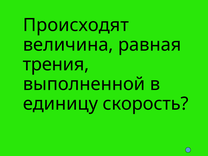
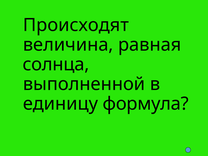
трения: трения -> солнца (56, 64)
скорость: скорость -> формула (146, 104)
